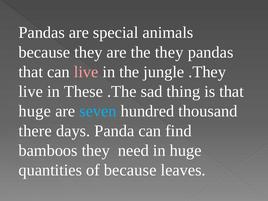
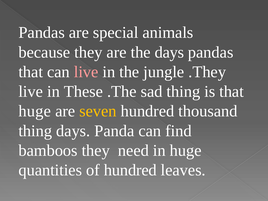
the they: they -> days (169, 52)
seven colour: light blue -> yellow (98, 111)
there: there -> thing (35, 131)
of because: because -> hundred (130, 170)
